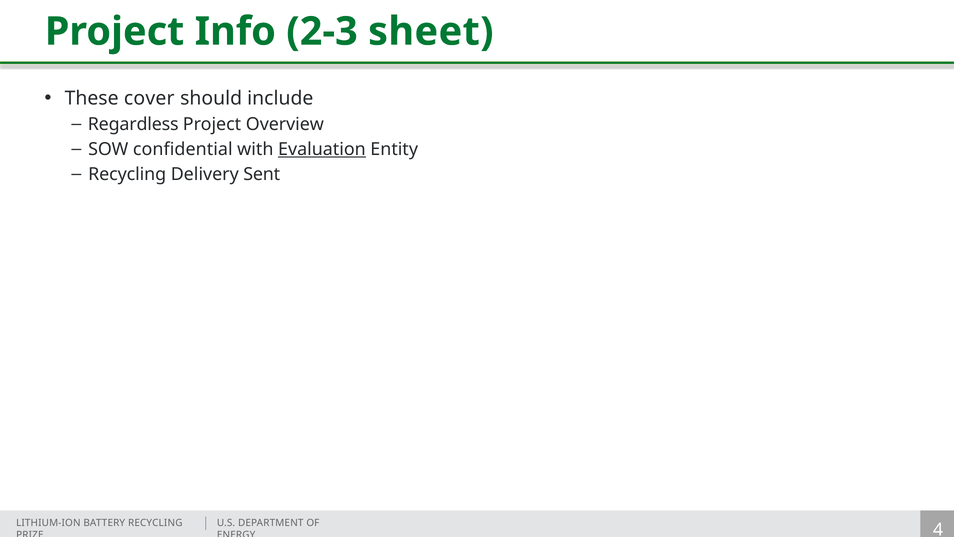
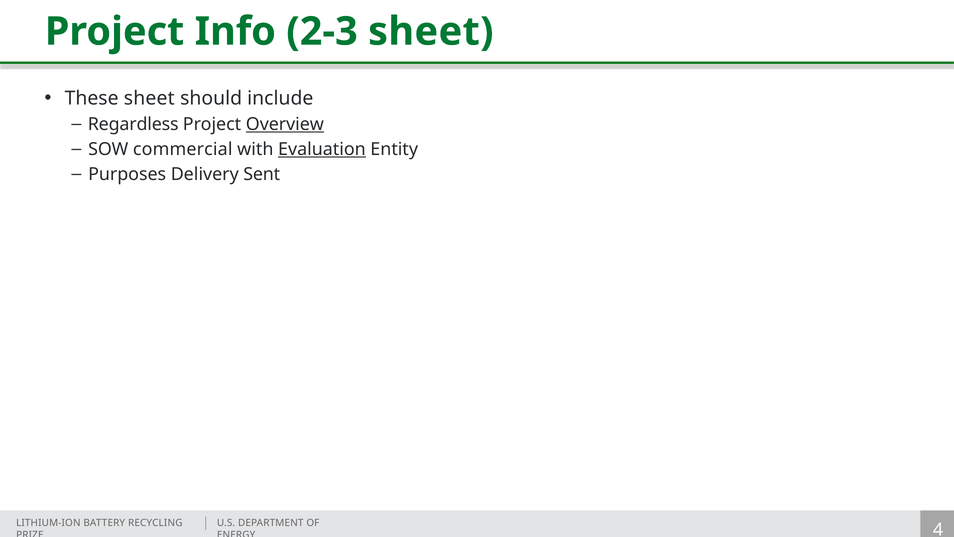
These cover: cover -> sheet (149, 98)
Overview underline: none -> present (285, 124)
confidential: confidential -> commercial (183, 149)
Recycling: Recycling -> Purposes (127, 174)
